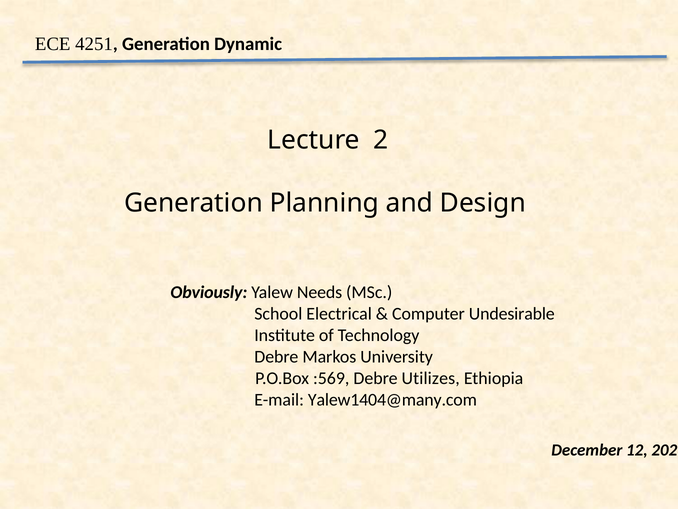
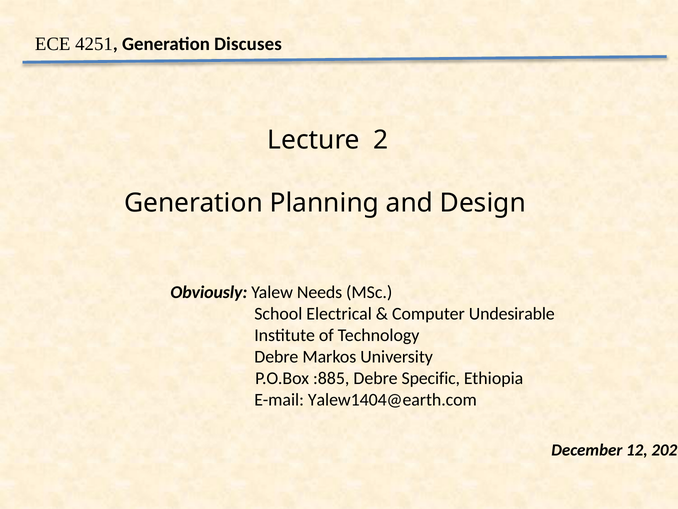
Dynamic: Dynamic -> Discuses (248, 44)
:569: :569 -> :885 (331, 378)
Utilizes: Utilizes -> Specific (431, 378)
Yalew1404@many.com: Yalew1404@many.com -> Yalew1404@earth.com (392, 399)
